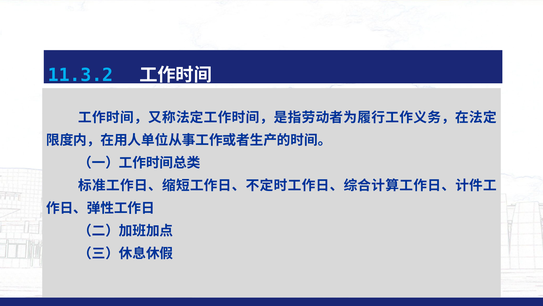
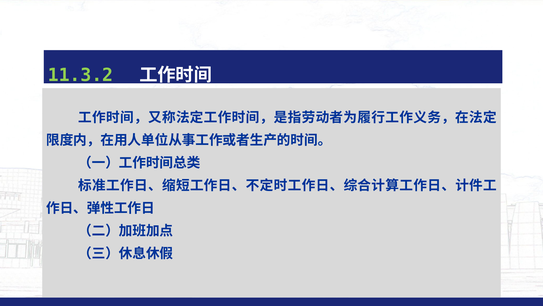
11.3.2 colour: light blue -> light green (80, 75)
